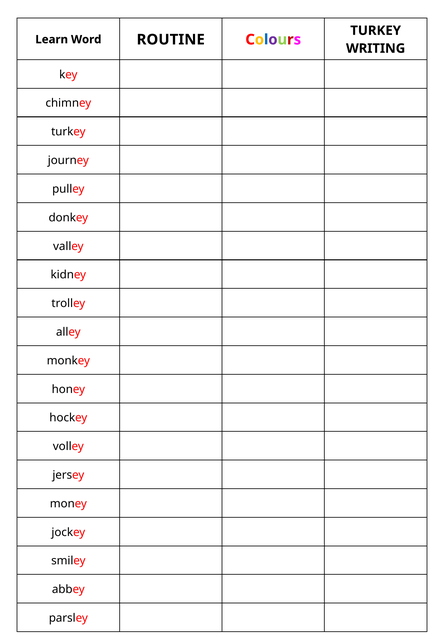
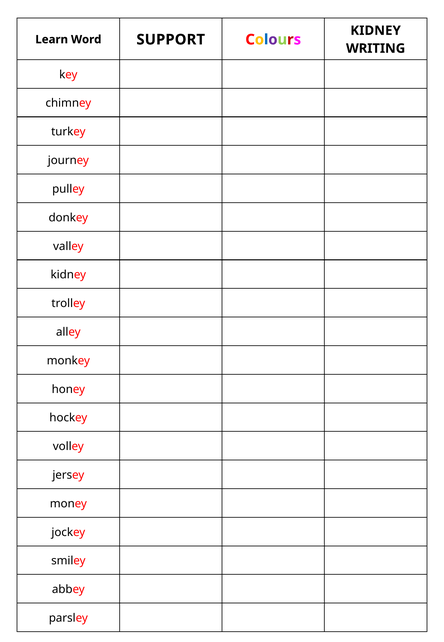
TURKEY: TURKEY -> KIDNEY (376, 31)
ROUTINE: ROUTINE -> SUPPORT (171, 40)
